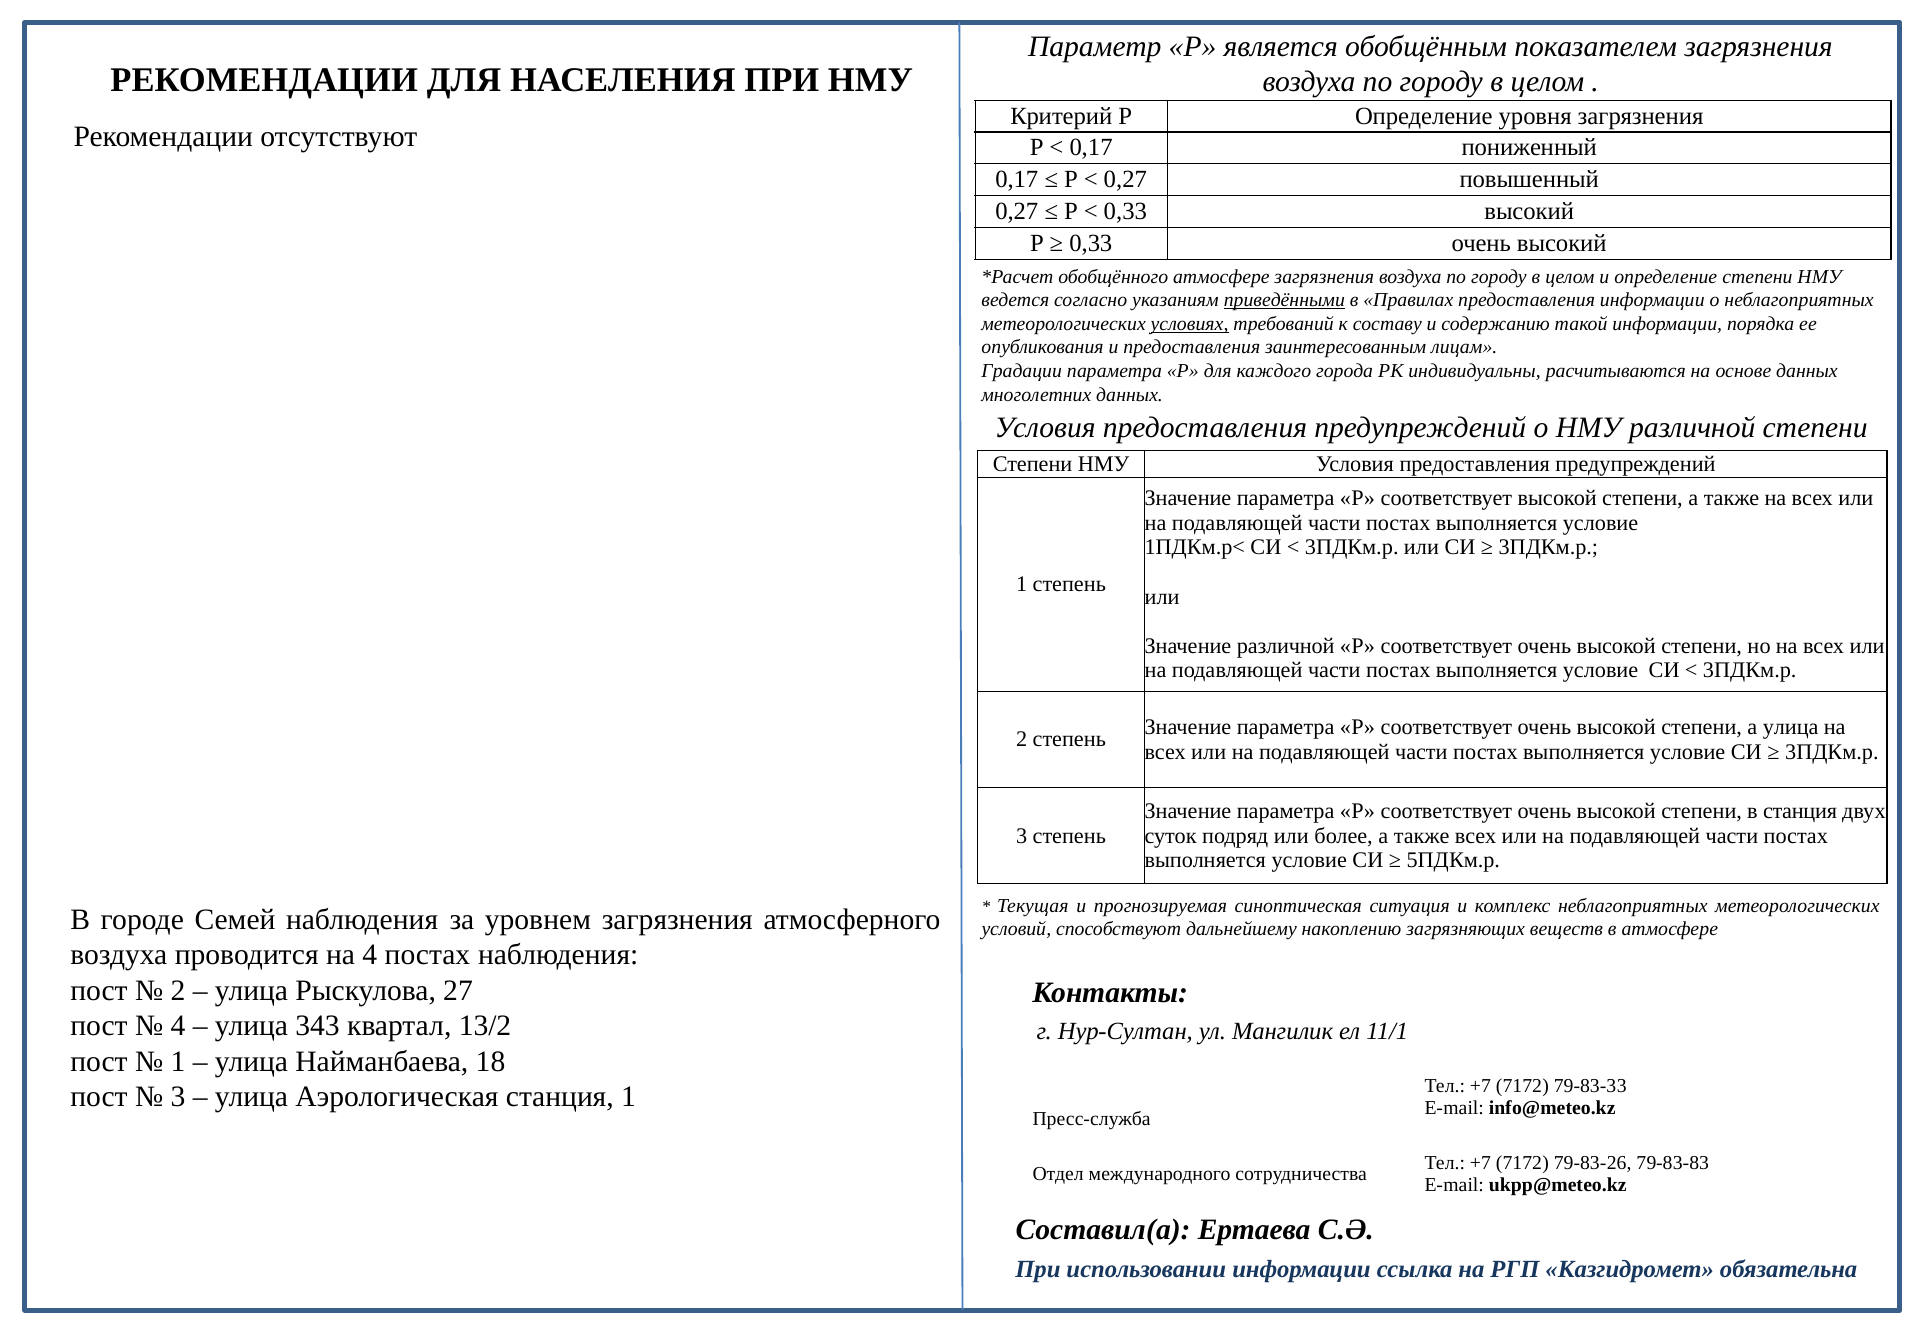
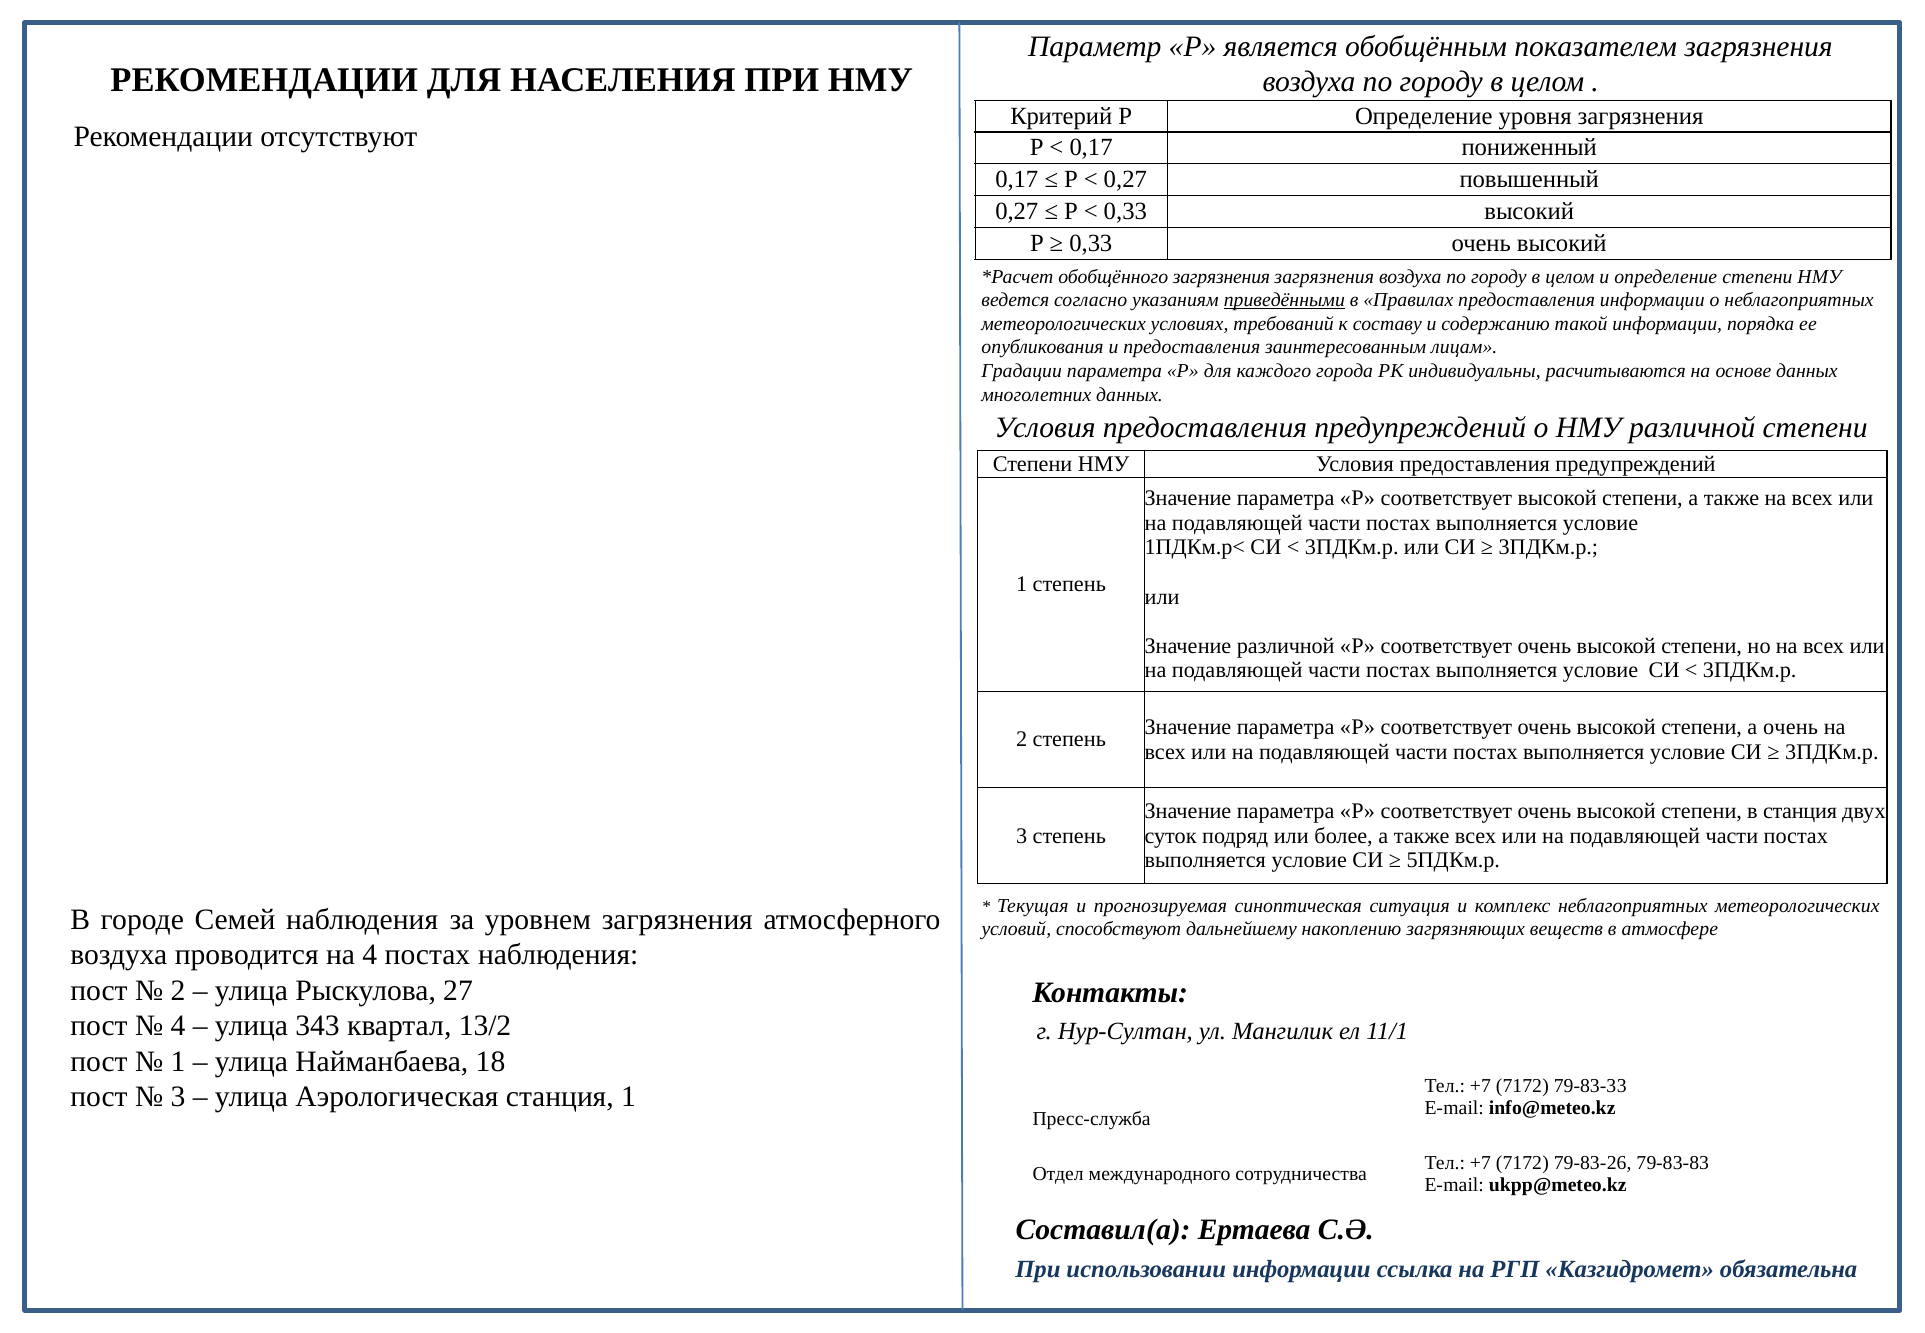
обобщённого атмосфере: атмосфере -> загрязнения (1221, 276)
условиях underline: present -> none (1190, 324)
а улица: улица -> очень (1791, 727)
